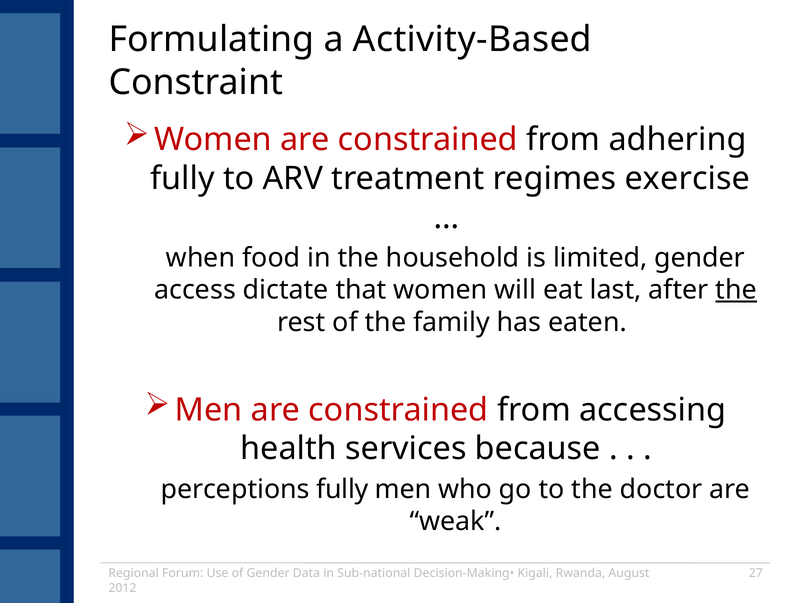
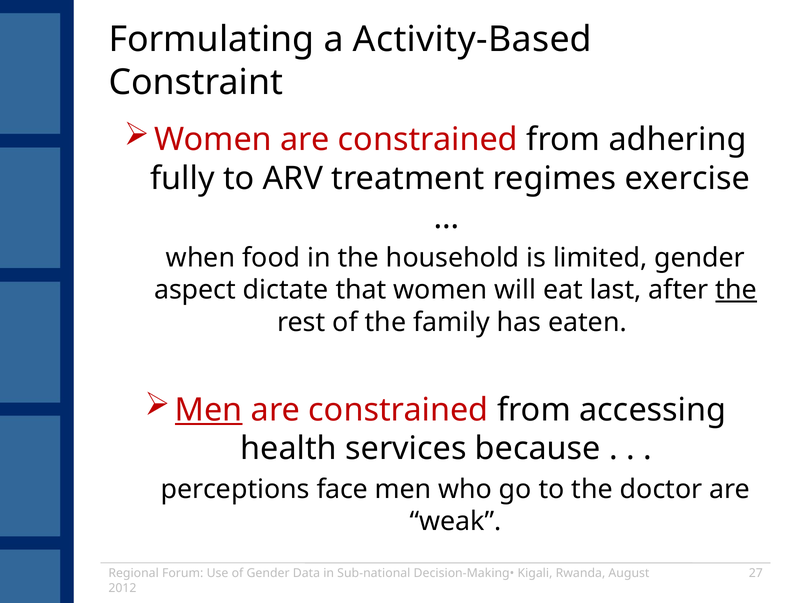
access: access -> aspect (195, 290)
Men underline: none -> present (209, 410)
perceptions fully: fully -> face (342, 489)
